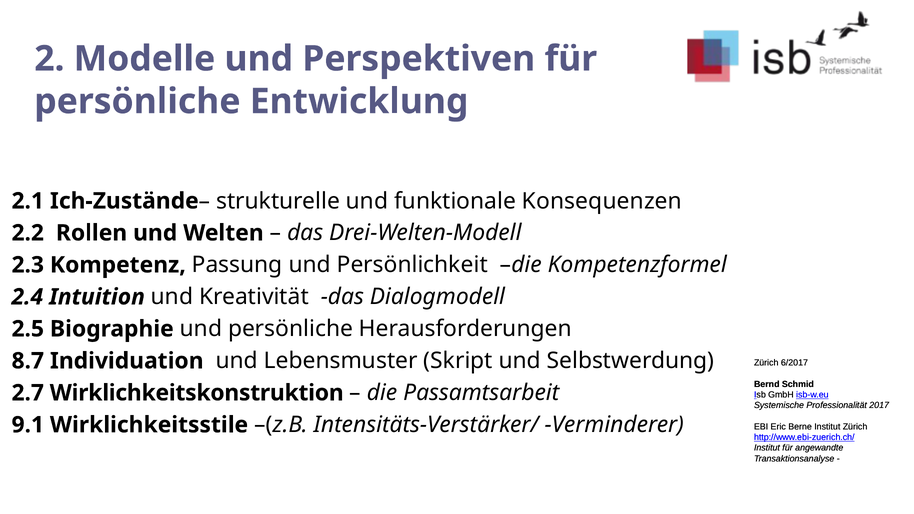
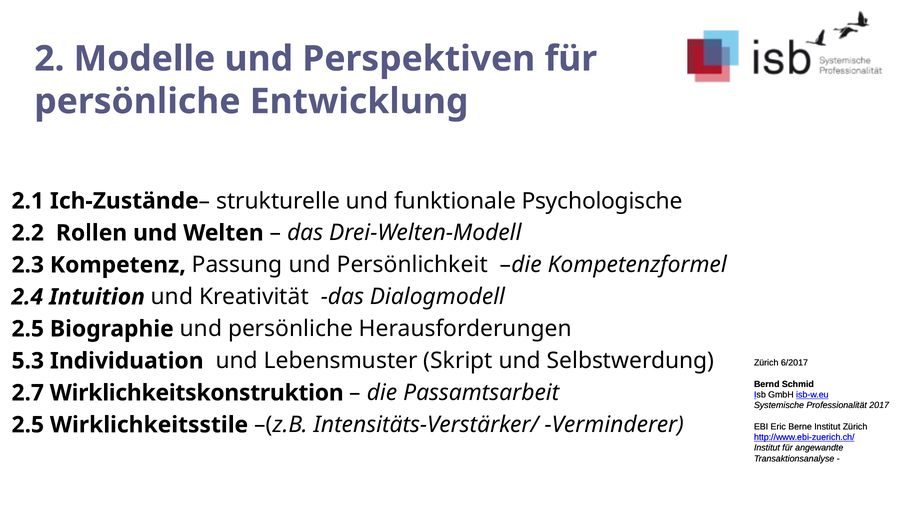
Konsequenzen: Konsequenzen -> Psychologische (602, 201)
8.7: 8.7 -> 5.3 (28, 361)
9.1: 9.1 -> 2.5 (28, 425)
